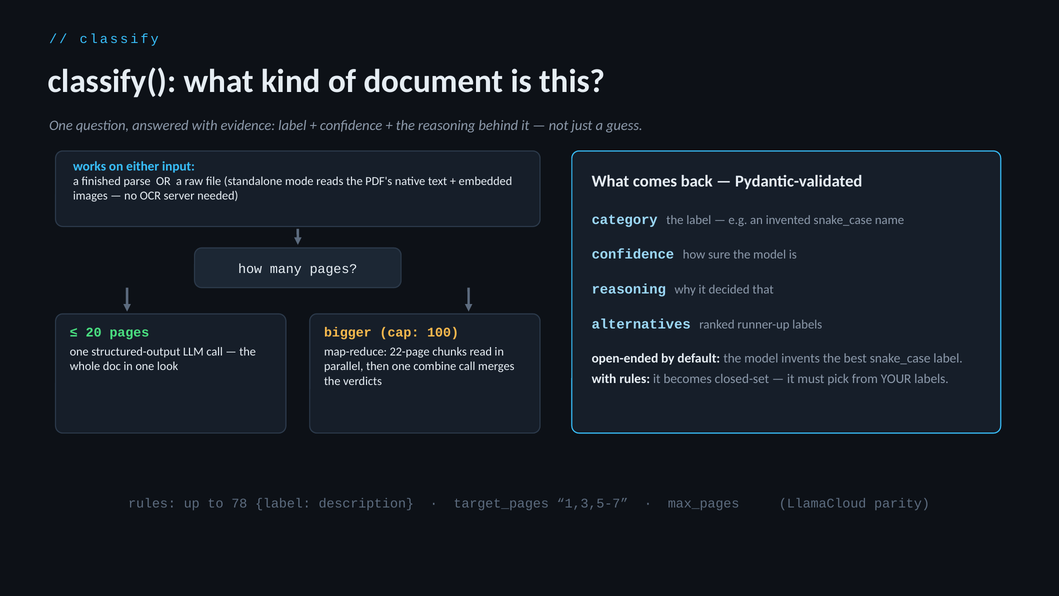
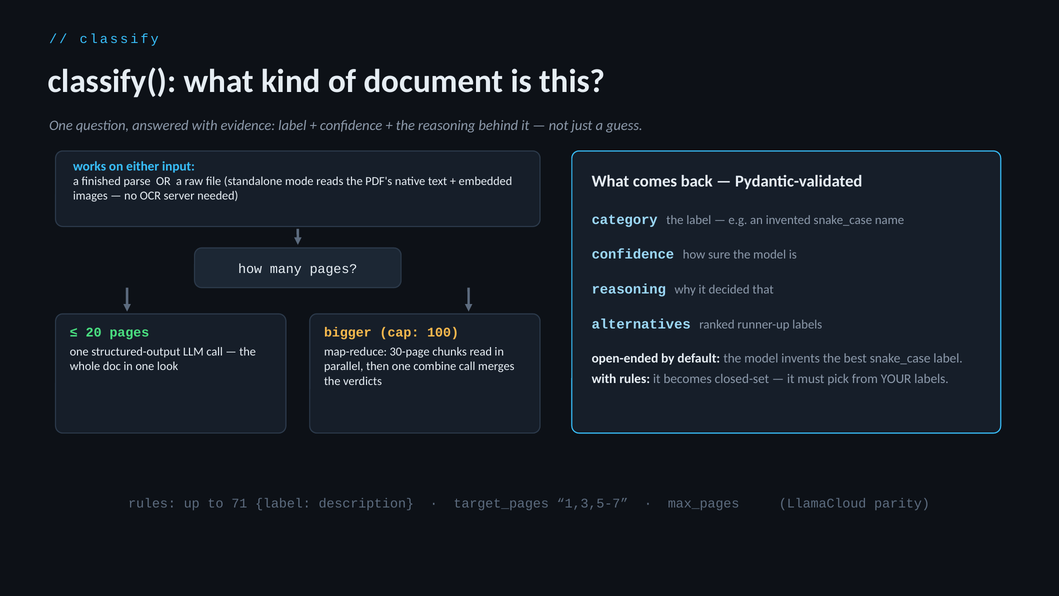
22-page: 22-page -> 30-page (410, 352)
78: 78 -> 71 (239, 503)
